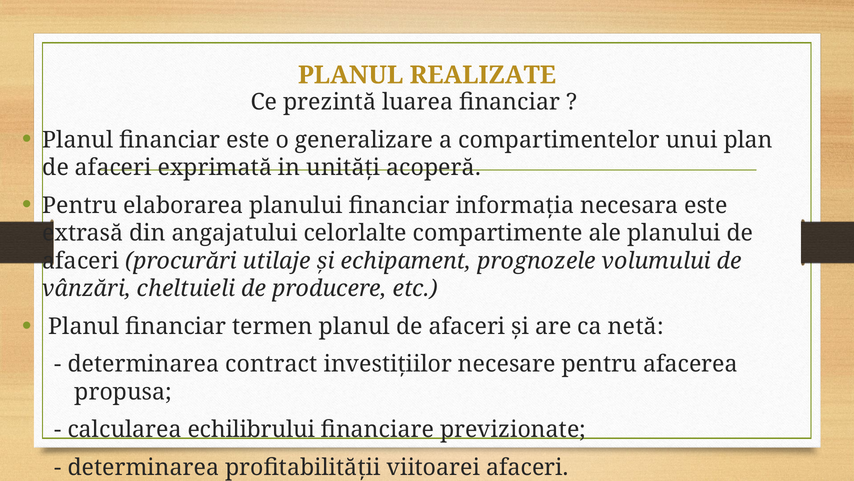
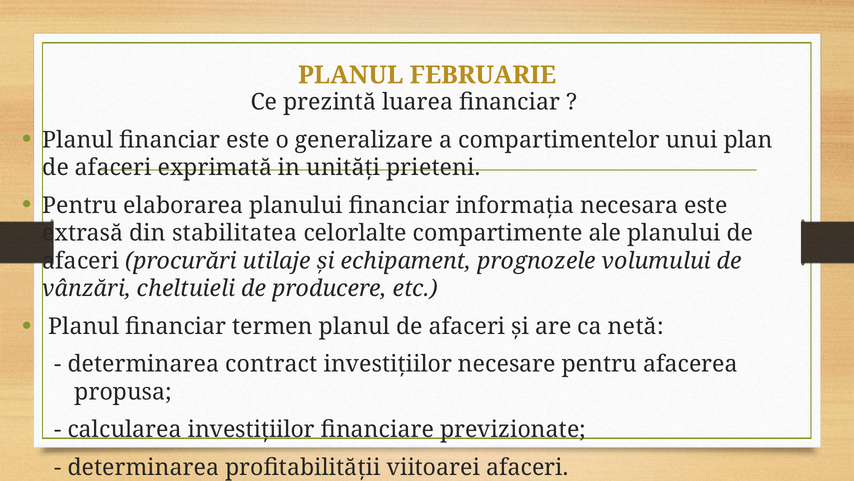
REALIZATE: REALIZATE -> FEBRUARIE (483, 75)
acoperă: acoperă -> prieteni (433, 167)
angajatului: angajatului -> stabilitatea (235, 233)
calcularea echilibrului: echilibrului -> investiţiilor (251, 429)
